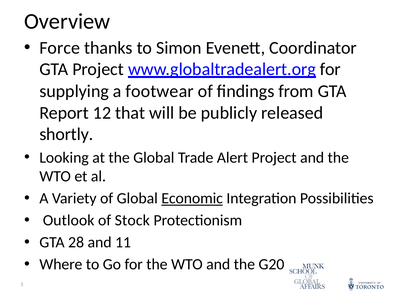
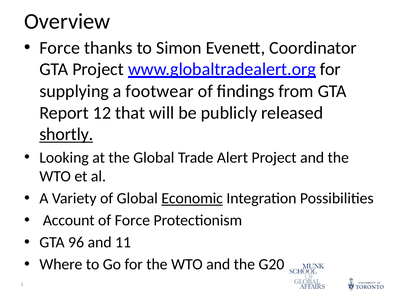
shortly underline: none -> present (66, 134)
Outlook: Outlook -> Account (69, 220)
of Stock: Stock -> Force (132, 220)
28: 28 -> 96 (76, 242)
